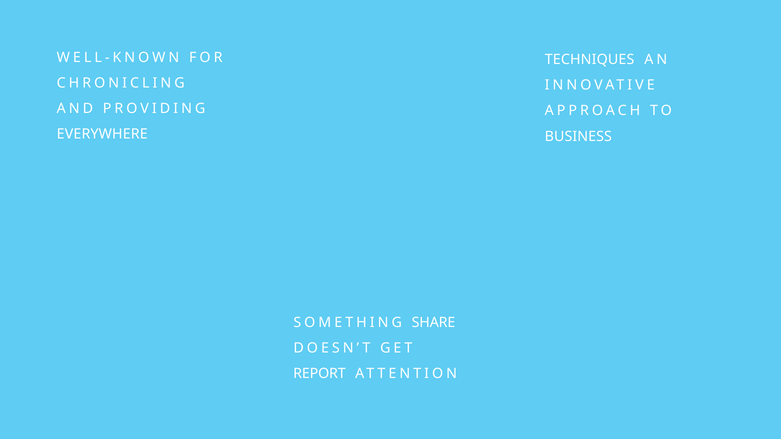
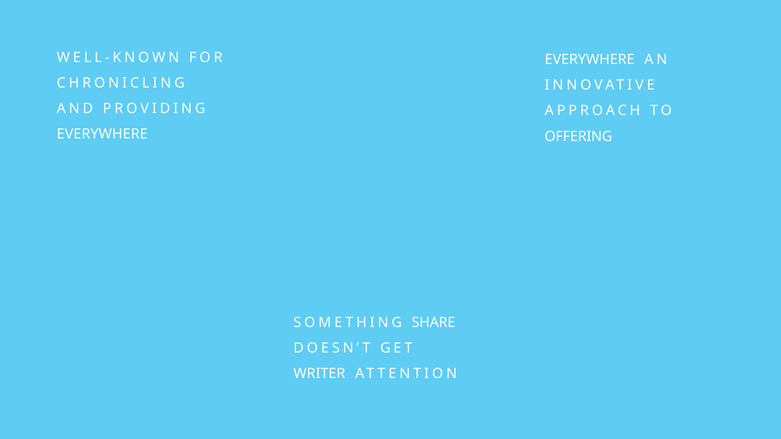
TECHNIQUES: TECHNIQUES -> EVERYWHERE (590, 60)
BUSINESS: BUSINESS -> OFFERING (578, 136)
REPORT: REPORT -> WRITER (319, 374)
